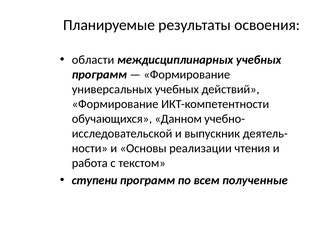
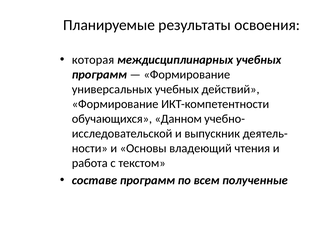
области: области -> которая (93, 60)
реализации: реализации -> владеющий (201, 148)
ступени: ступени -> составе (94, 180)
